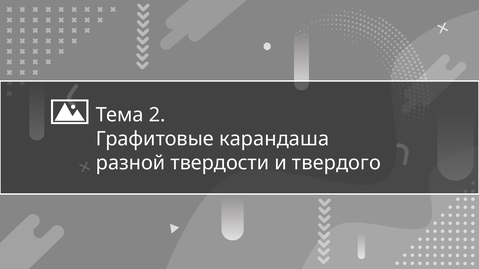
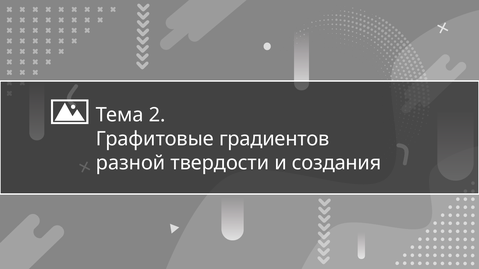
карандаша: карандаша -> градиентов (274, 139)
твердого: твердого -> создания (337, 163)
